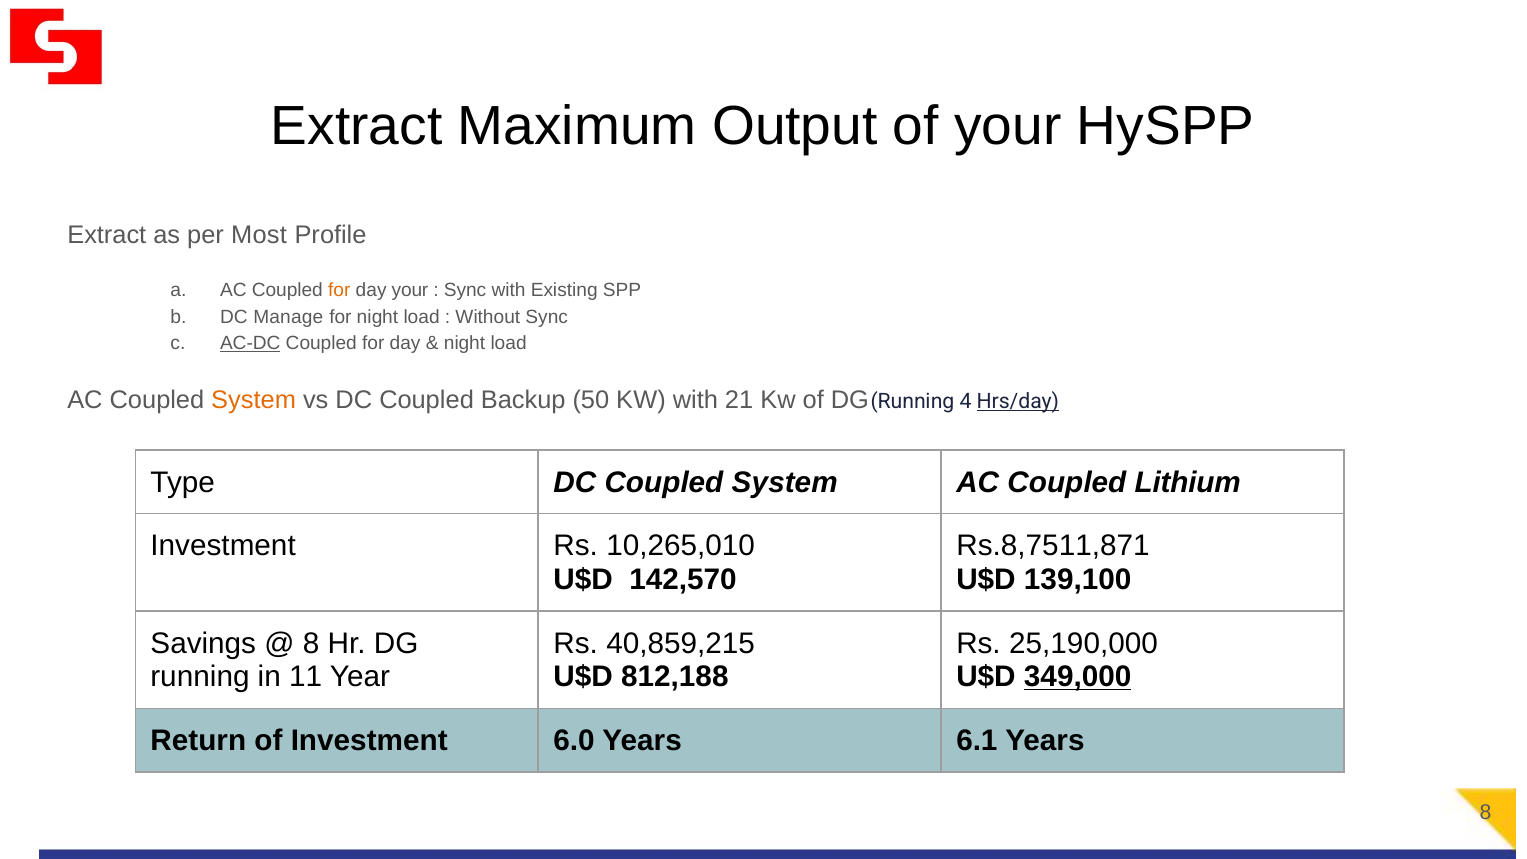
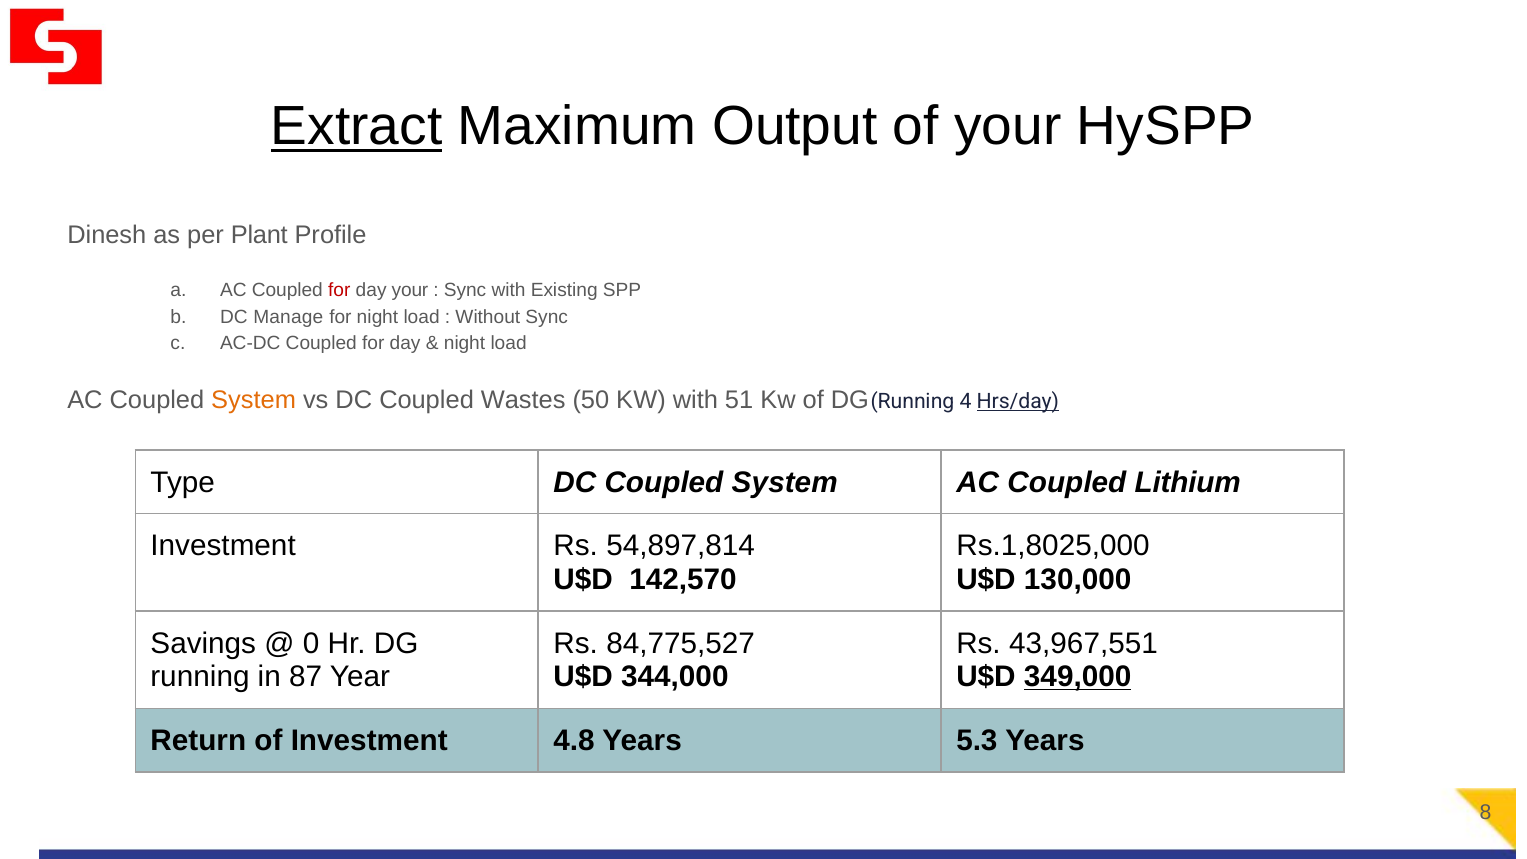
Extract underline: none -> present (357, 127)
Extract: Extract -> Dinesh (107, 235)
Most: Most -> Plant (259, 235)
for colour: orange -> red (339, 290)
AC-DC underline: present -> none (250, 343)
Backup: Backup -> Wastes (523, 400)
21: 21 -> 51 (739, 400)
10,265,010: 10,265,010 -> 54,897,814 (681, 546)
Rs.8,7511,871: Rs.8,7511,871 -> Rs.1,8025,000 (1053, 546)
139,100: 139,100 -> 130,000 (1078, 580)
8: 8 -> 0 (311, 643)
40,859,215: 40,859,215 -> 84,775,527 (681, 643)
25,190,000: 25,190,000 -> 43,967,551 (1084, 643)
11: 11 -> 87 (306, 677)
812,188: 812,188 -> 344,000 (675, 677)
6.0: 6.0 -> 4.8 (574, 741)
6.1: 6.1 -> 5.3 (977, 741)
